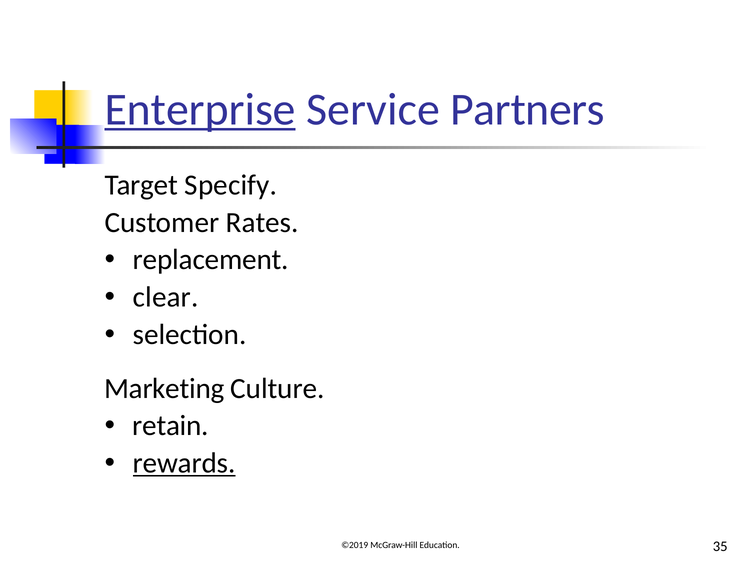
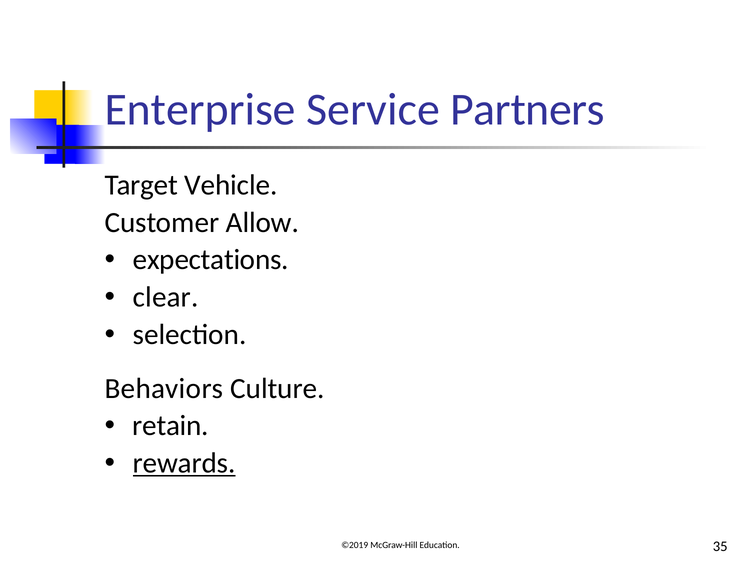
Enterprise underline: present -> none (200, 110)
Specify: Specify -> Vehicle (231, 185)
Rates: Rates -> Allow (262, 222)
replacement: replacement -> expectations (211, 260)
Marketing: Marketing -> Behaviors (164, 389)
